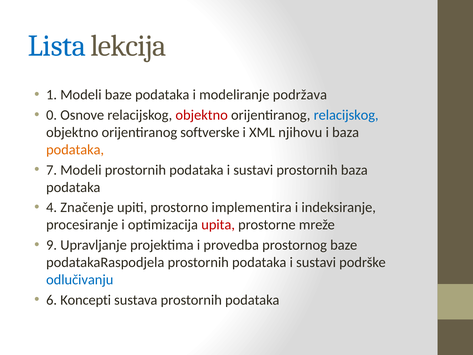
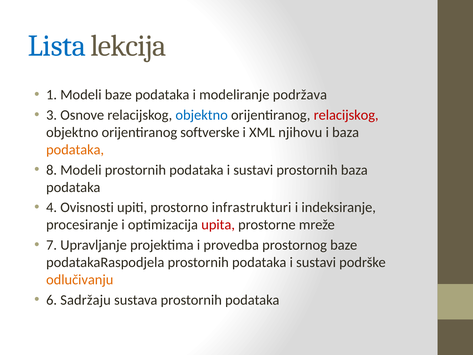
0: 0 -> 3 (52, 115)
objektno colour: red -> blue (202, 115)
relacijskog colour: blue -> red (346, 115)
7: 7 -> 8 (52, 170)
Značenje: Značenje -> Ovisnosti (87, 207)
implementira: implementira -> infrastrukturi (252, 207)
9: 9 -> 7 (52, 245)
odlučivanju colour: blue -> orange (80, 280)
Koncepti: Koncepti -> Sadržaju (86, 300)
